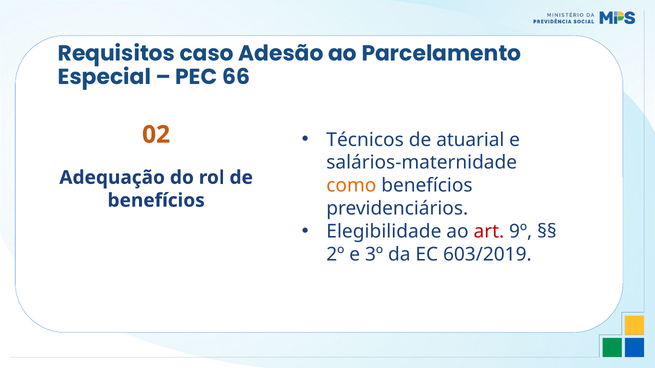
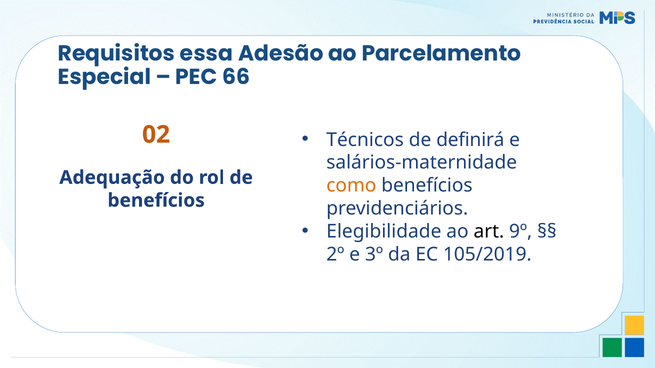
caso: caso -> essa (207, 54)
atuarial: atuarial -> definirá (470, 140)
art colour: red -> black (489, 232)
603/2019: 603/2019 -> 105/2019 (487, 255)
